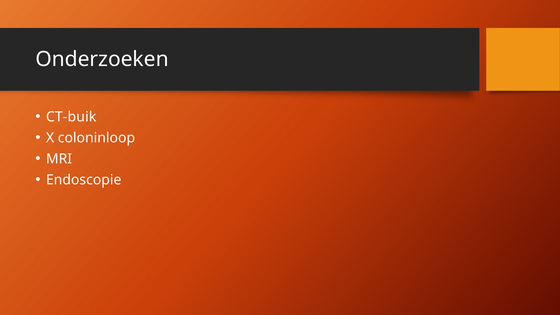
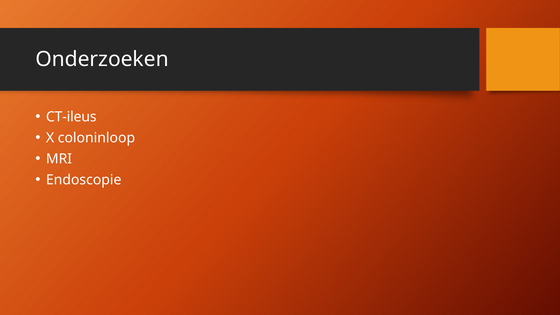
CT-buik: CT-buik -> CT-ileus (71, 117)
